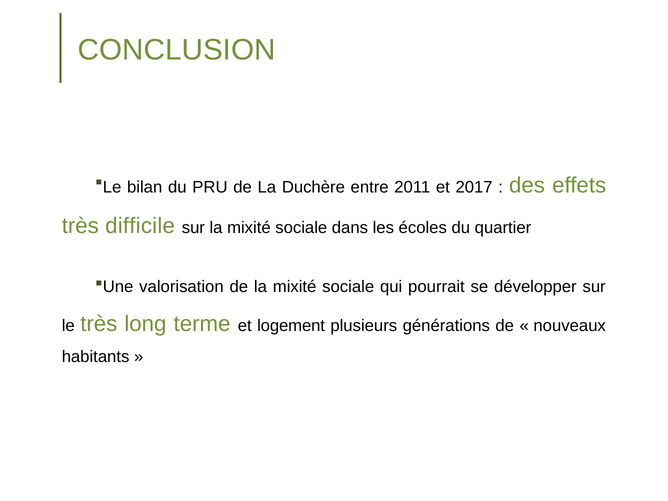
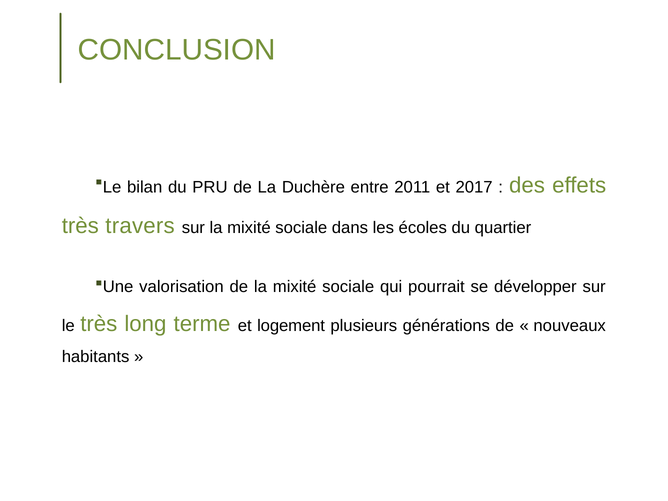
difficile: difficile -> travers (140, 226)
